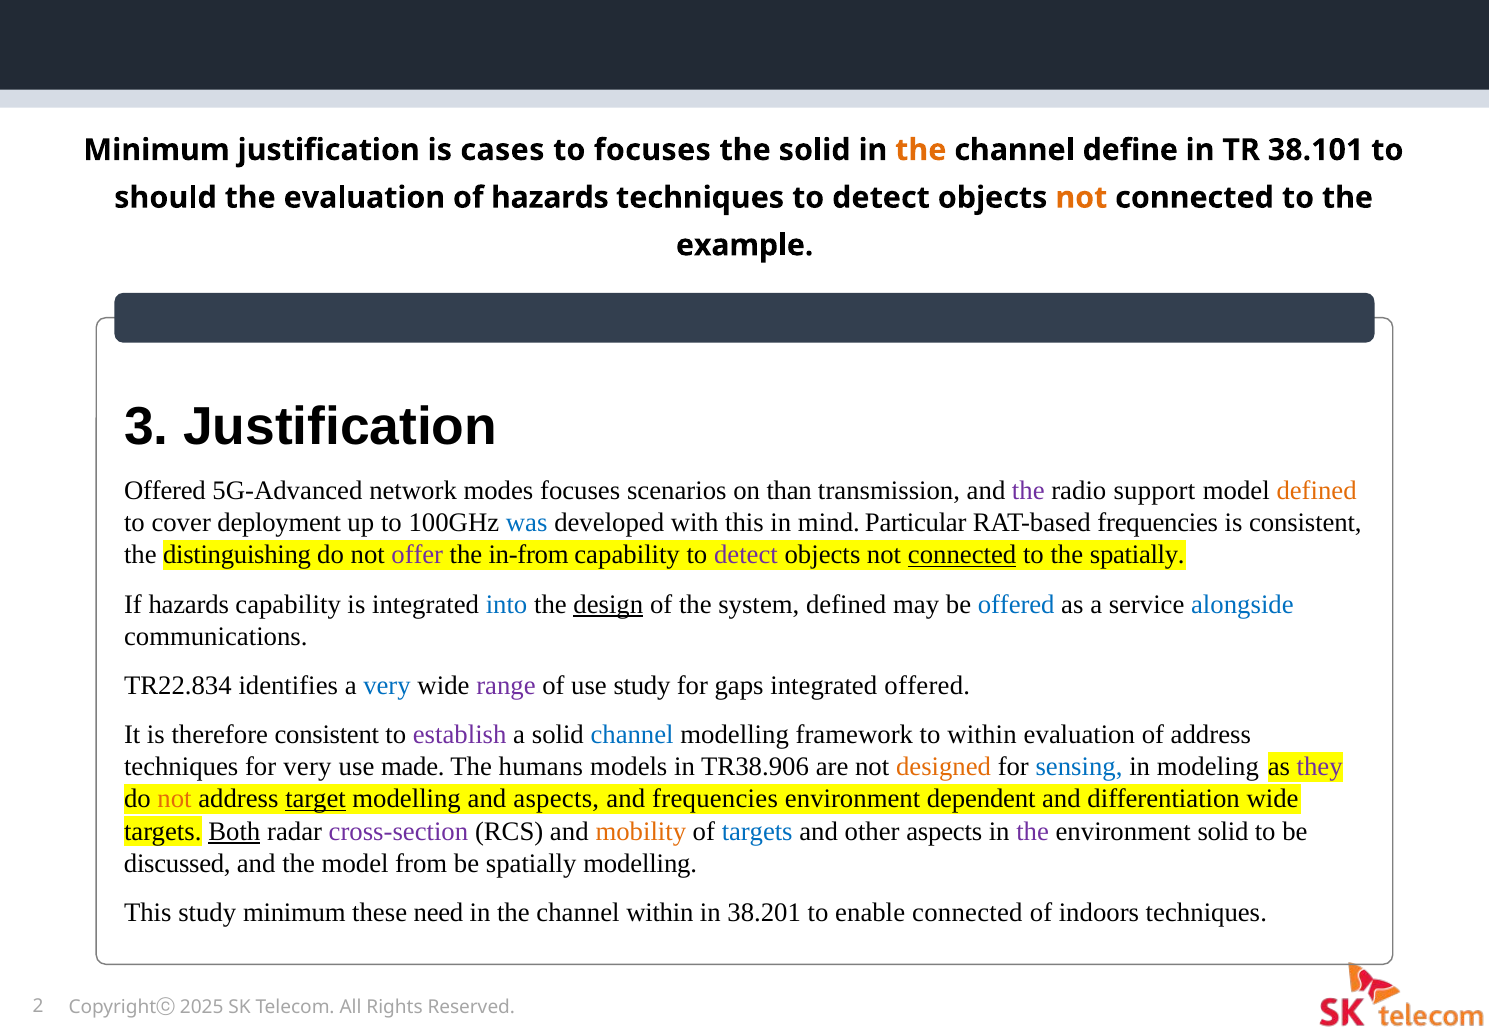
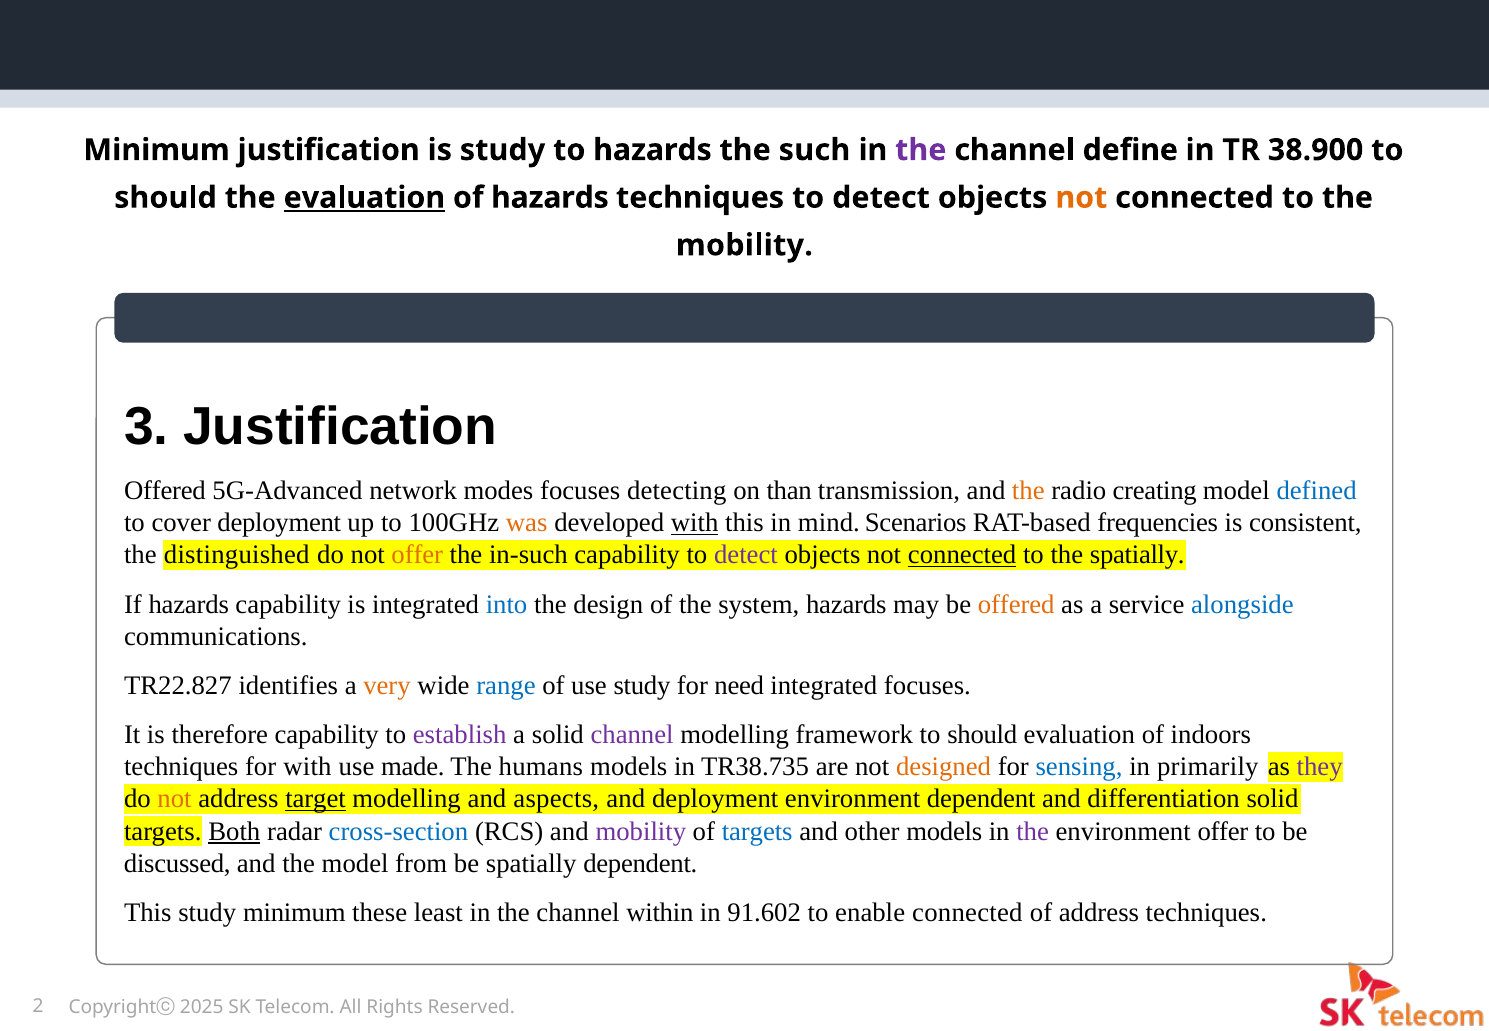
is cases: cases -> study (503, 150)
to focuses: focuses -> hazards (653, 150)
the solid: solid -> such (814, 150)
the colour: orange -> purple (921, 150)
38.101: 38.101 -> 38.900 (1316, 150)
evaluation underline: none -> present (364, 198)
example: example -> mobility (744, 245)
scenarios: scenarios -> detecting (677, 491)
the colour: purple -> orange (1028, 491)
support: support -> creating (1155, 491)
defined colour: orange -> blue (1317, 491)
was colour: blue -> orange (527, 523)
with underline: none -> present (695, 523)
Particular: Particular -> Scenarios (916, 523)
distinguishing: distinguishing -> distinguished (237, 555)
offer colour: purple -> orange (417, 555)
in-from: in-from -> in-such (528, 555)
design underline: present -> none (608, 604)
system defined: defined -> hazards (846, 604)
offered colour: blue -> orange (1016, 604)
TR22.834: TR22.834 -> TR22.827 (178, 686)
very colour: blue -> orange (387, 686)
range colour: purple -> blue (506, 686)
gaps: gaps -> need (739, 686)
integrated offered: offered -> focuses (927, 686)
therefore consistent: consistent -> capability (327, 735)
channel colour: blue -> purple (632, 735)
framework to within: within -> should (982, 735)
of address: address -> indoors (1211, 735)
for very: very -> with (307, 767)
TR38.906: TR38.906 -> TR38.735 (755, 767)
modeling: modeling -> primarily (1208, 767)
and frequencies: frequencies -> deployment (715, 799)
differentiation wide: wide -> solid (1273, 799)
cross-section colour: purple -> blue (398, 831)
mobility colour: orange -> purple (641, 831)
other aspects: aspects -> models (944, 831)
environment solid: solid -> offer (1223, 831)
spatially modelling: modelling -> dependent (640, 863)
need: need -> least (438, 912)
38.201: 38.201 -> 91.602 (764, 912)
of indoors: indoors -> address (1099, 912)
